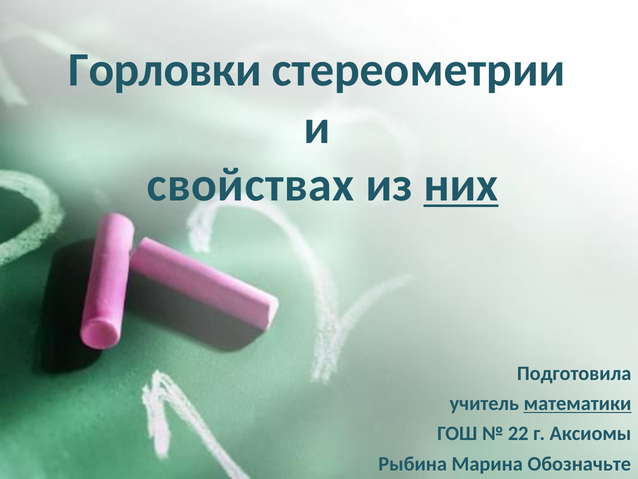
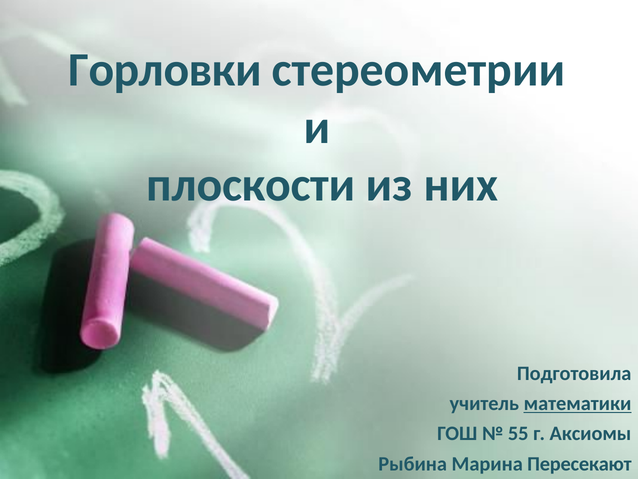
свойствах: свойствах -> плоскости (251, 185)
них underline: present -> none (461, 185)
22: 22 -> 55 (518, 433)
Обозначьте: Обозначьте -> Пересекают (579, 463)
